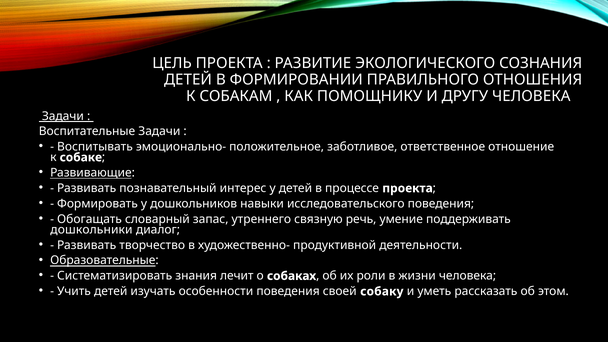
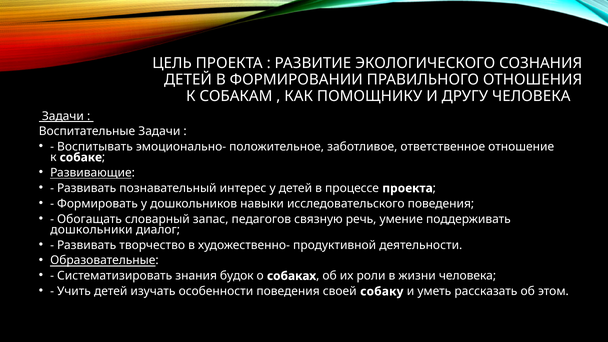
утреннего: утреннего -> педагогов (261, 219)
лечит: лечит -> будок (237, 276)
